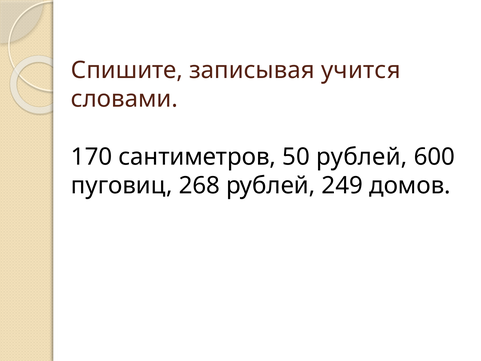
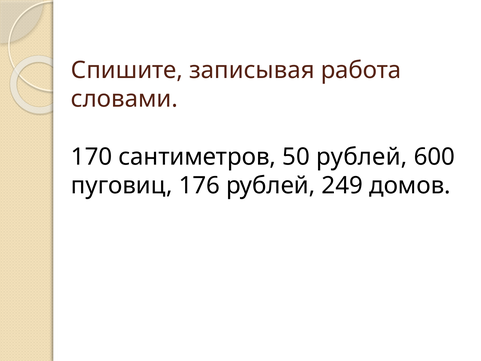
учится: учится -> работа (361, 70)
268: 268 -> 176 (199, 185)
